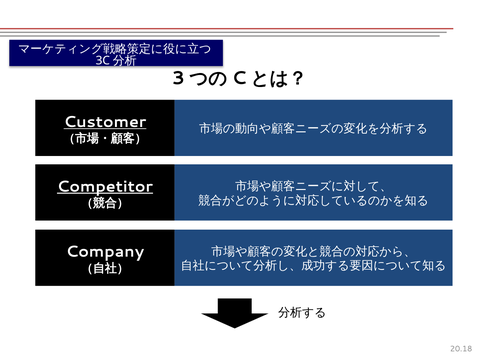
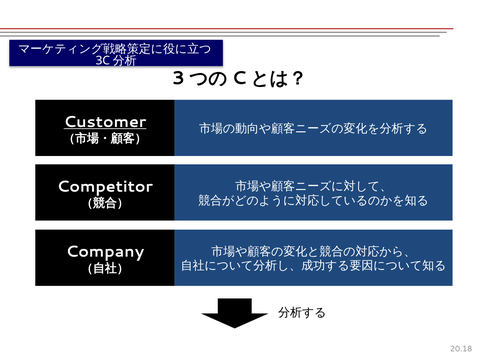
Competitor underline: present -> none (105, 187)
